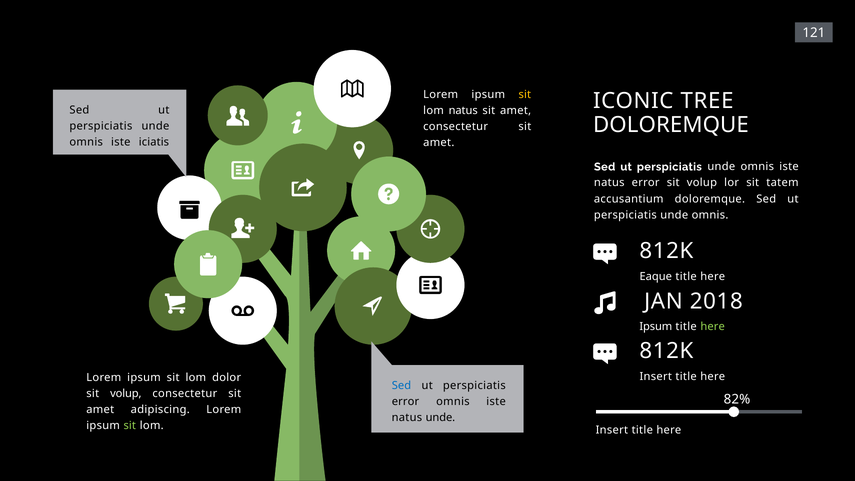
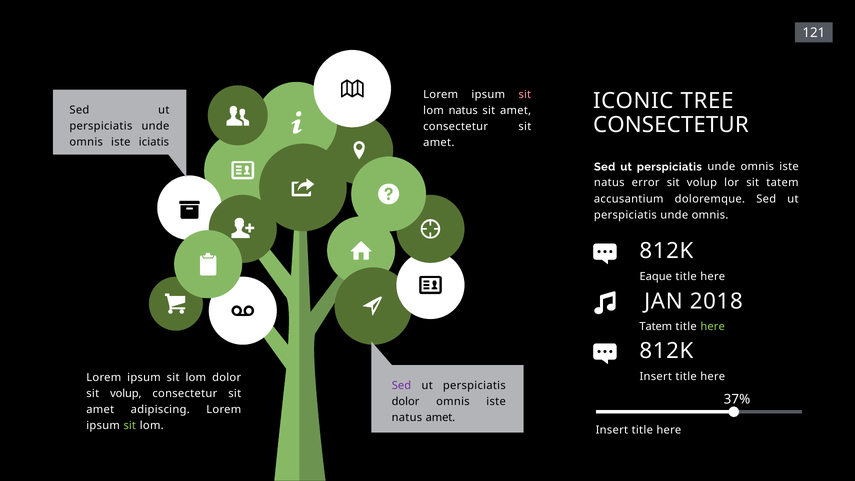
sit colour: yellow -> pink (525, 95)
DOLOREMQUE: DOLOREMQUE -> CONSECTETUR (671, 125)
Ipsum: Ipsum -> Tatem (656, 327)
Sed colour: blue -> purple (401, 385)
82%: 82% -> 37% (737, 399)
error: error -> dolor (406, 401)
natus unde: unde -> amet (440, 417)
